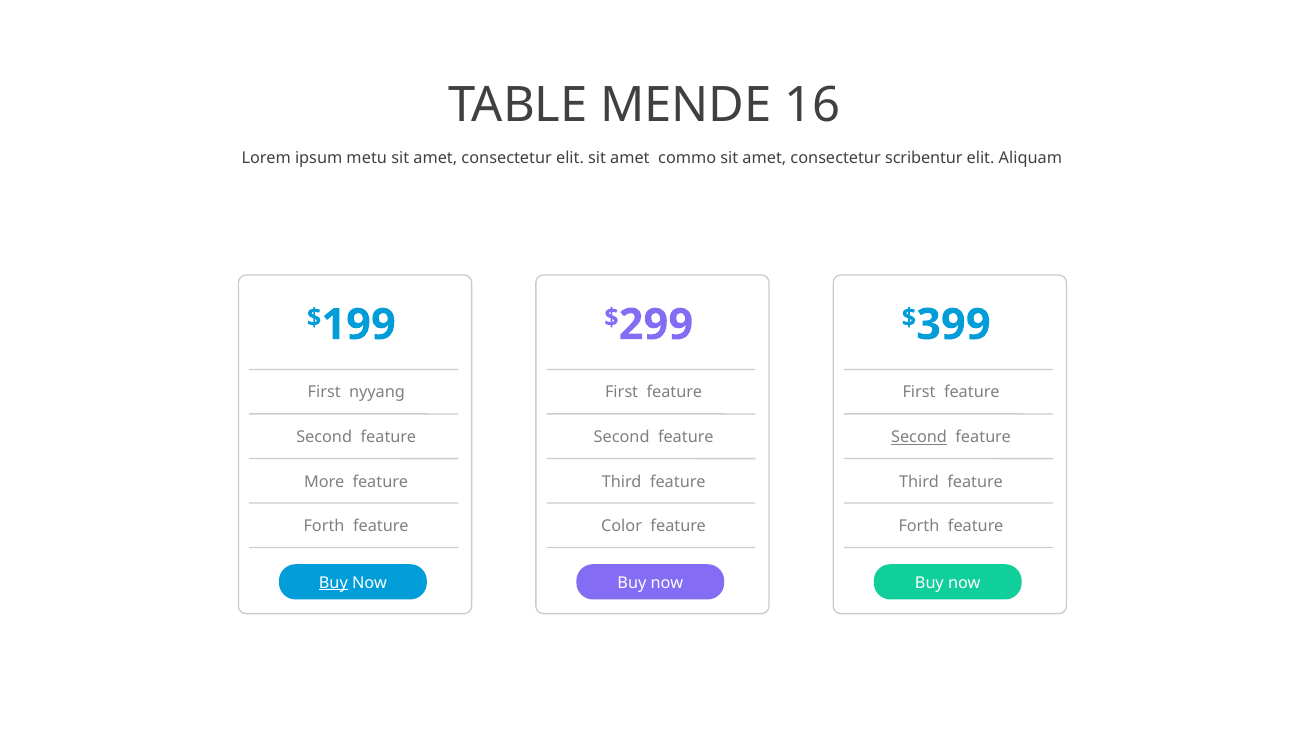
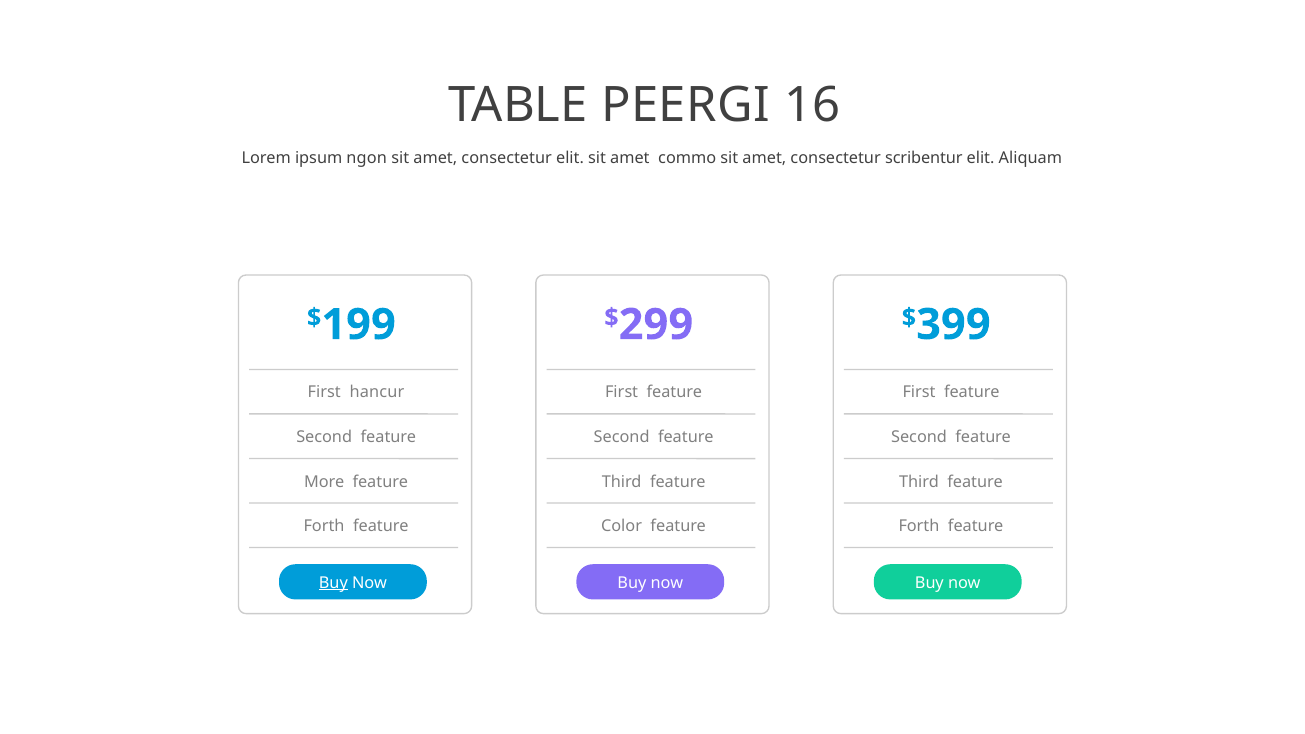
MENDE: MENDE -> PEERGI (686, 105)
metu: metu -> ngon (367, 158)
nyyang: nyyang -> hancur (377, 393)
Second underline: present -> none (919, 437)
